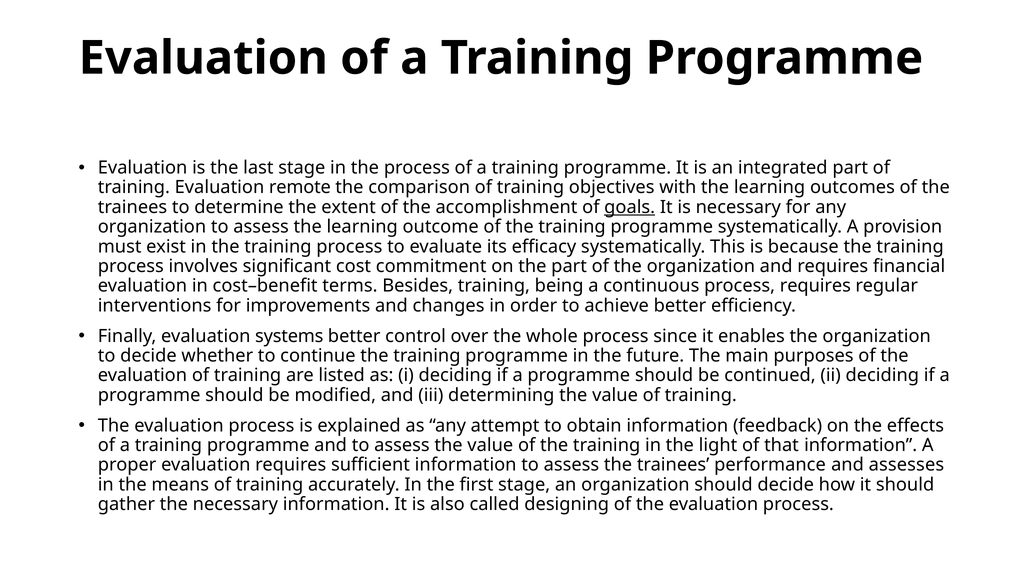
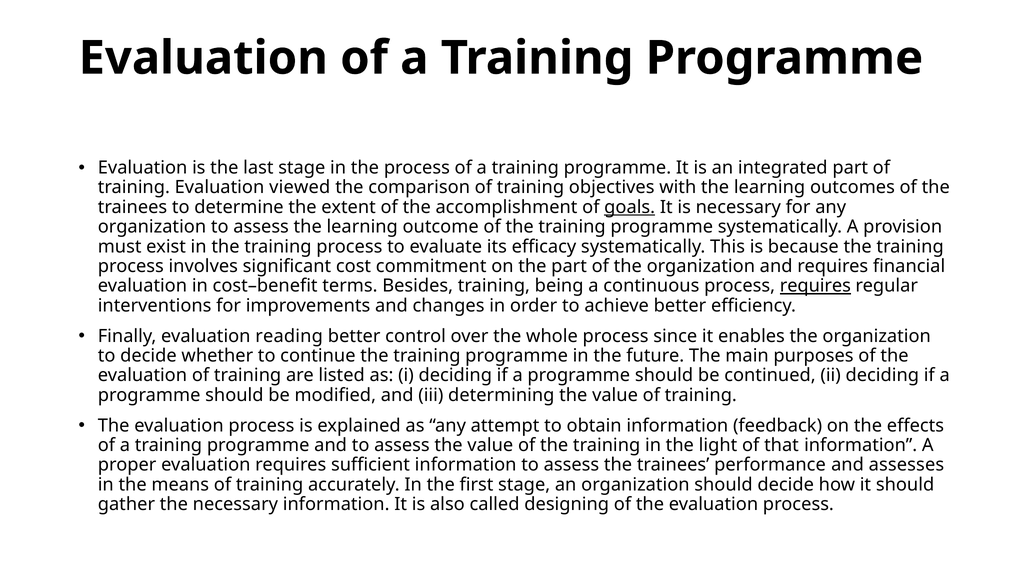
remote: remote -> viewed (300, 188)
requires underline: none -> present (815, 286)
systems: systems -> reading (289, 336)
